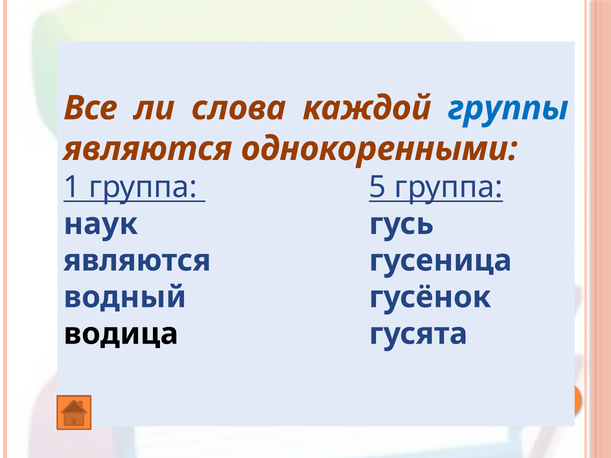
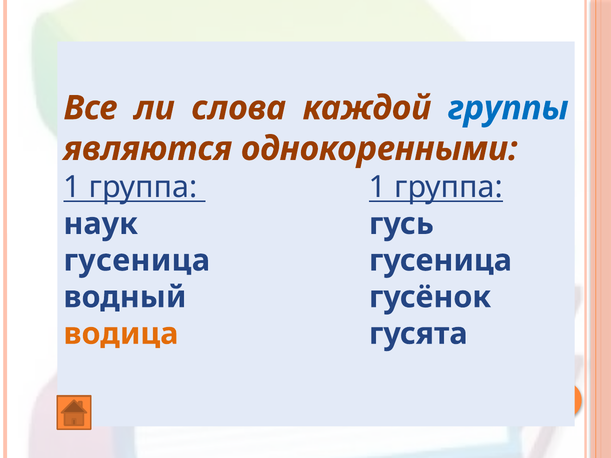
группа 5: 5 -> 1 (378, 187)
являются: являются -> гусеница (137, 261)
водица colour: black -> orange (121, 334)
